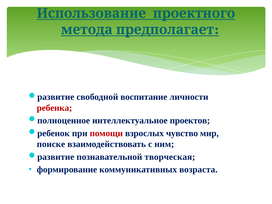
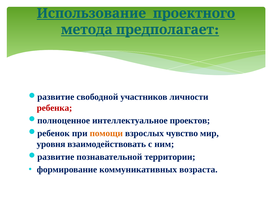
воспитание: воспитание -> участников (144, 97)
помощи colour: red -> orange (106, 133)
поиске: поиске -> уровня (51, 144)
творческая: творческая -> территории (170, 157)
